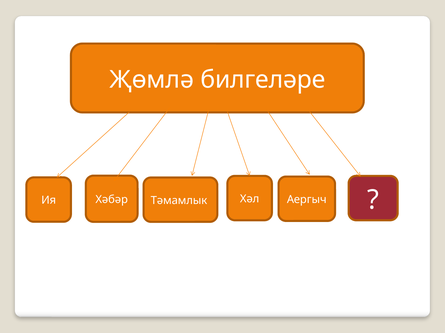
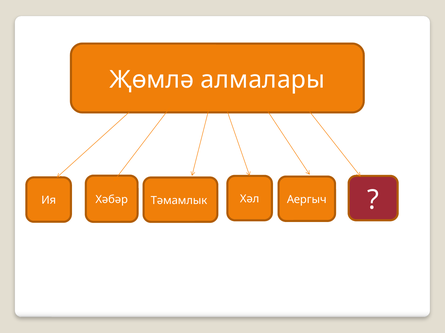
билгеләре: билгеләре -> алмалары (263, 80)
